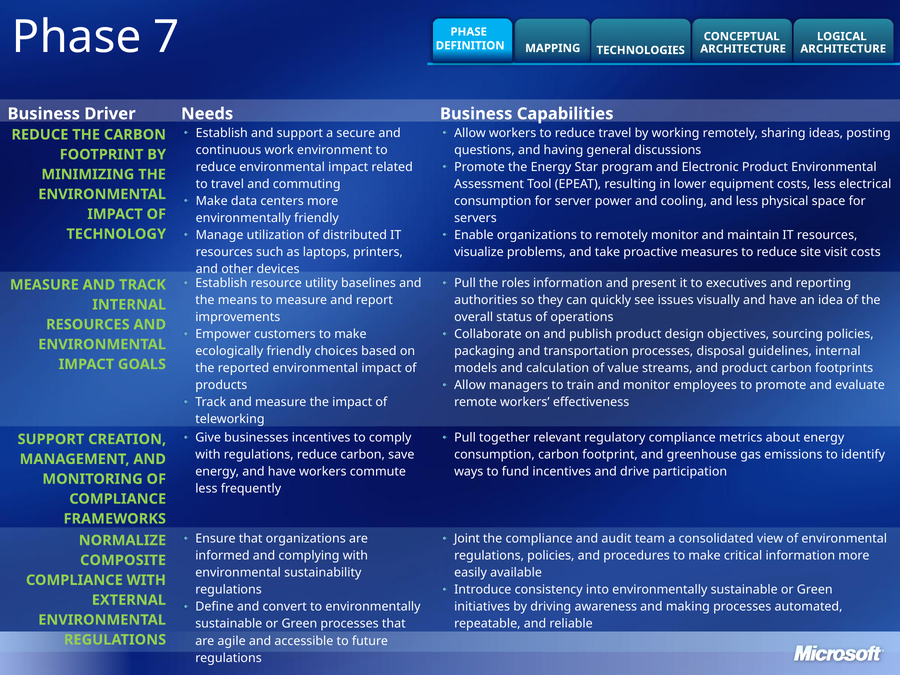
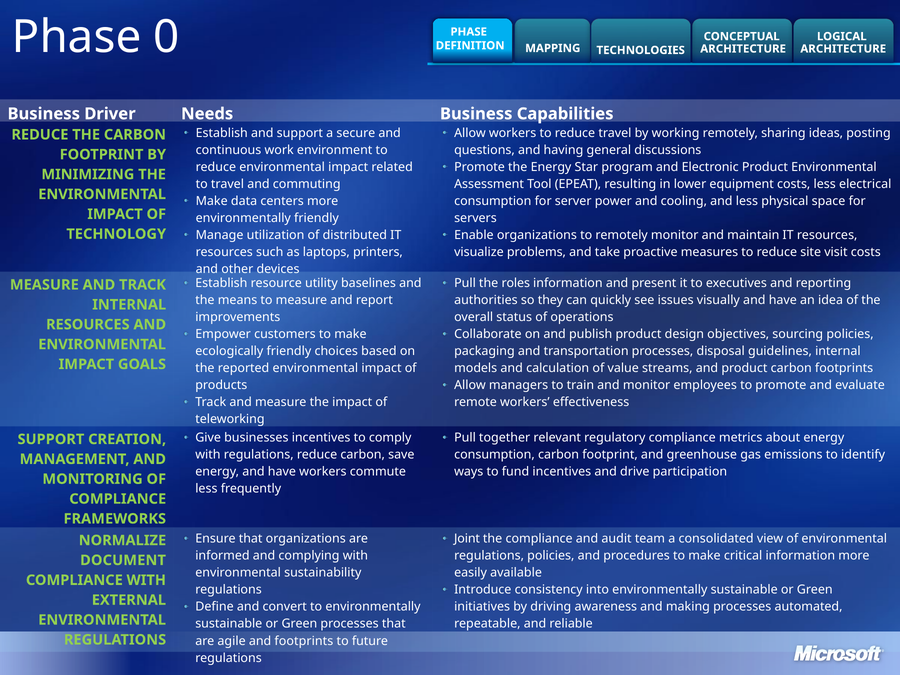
7: 7 -> 0 (166, 37)
COMPOSITE: COMPOSITE -> DOCUMENT (123, 560)
and accessible: accessible -> footprints (304, 641)
